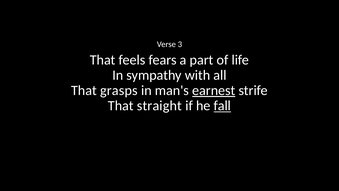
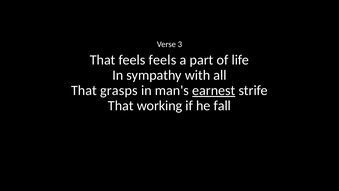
feels fears: fears -> feels (162, 60)
straight: straight -> working (160, 106)
fall underline: present -> none (222, 106)
